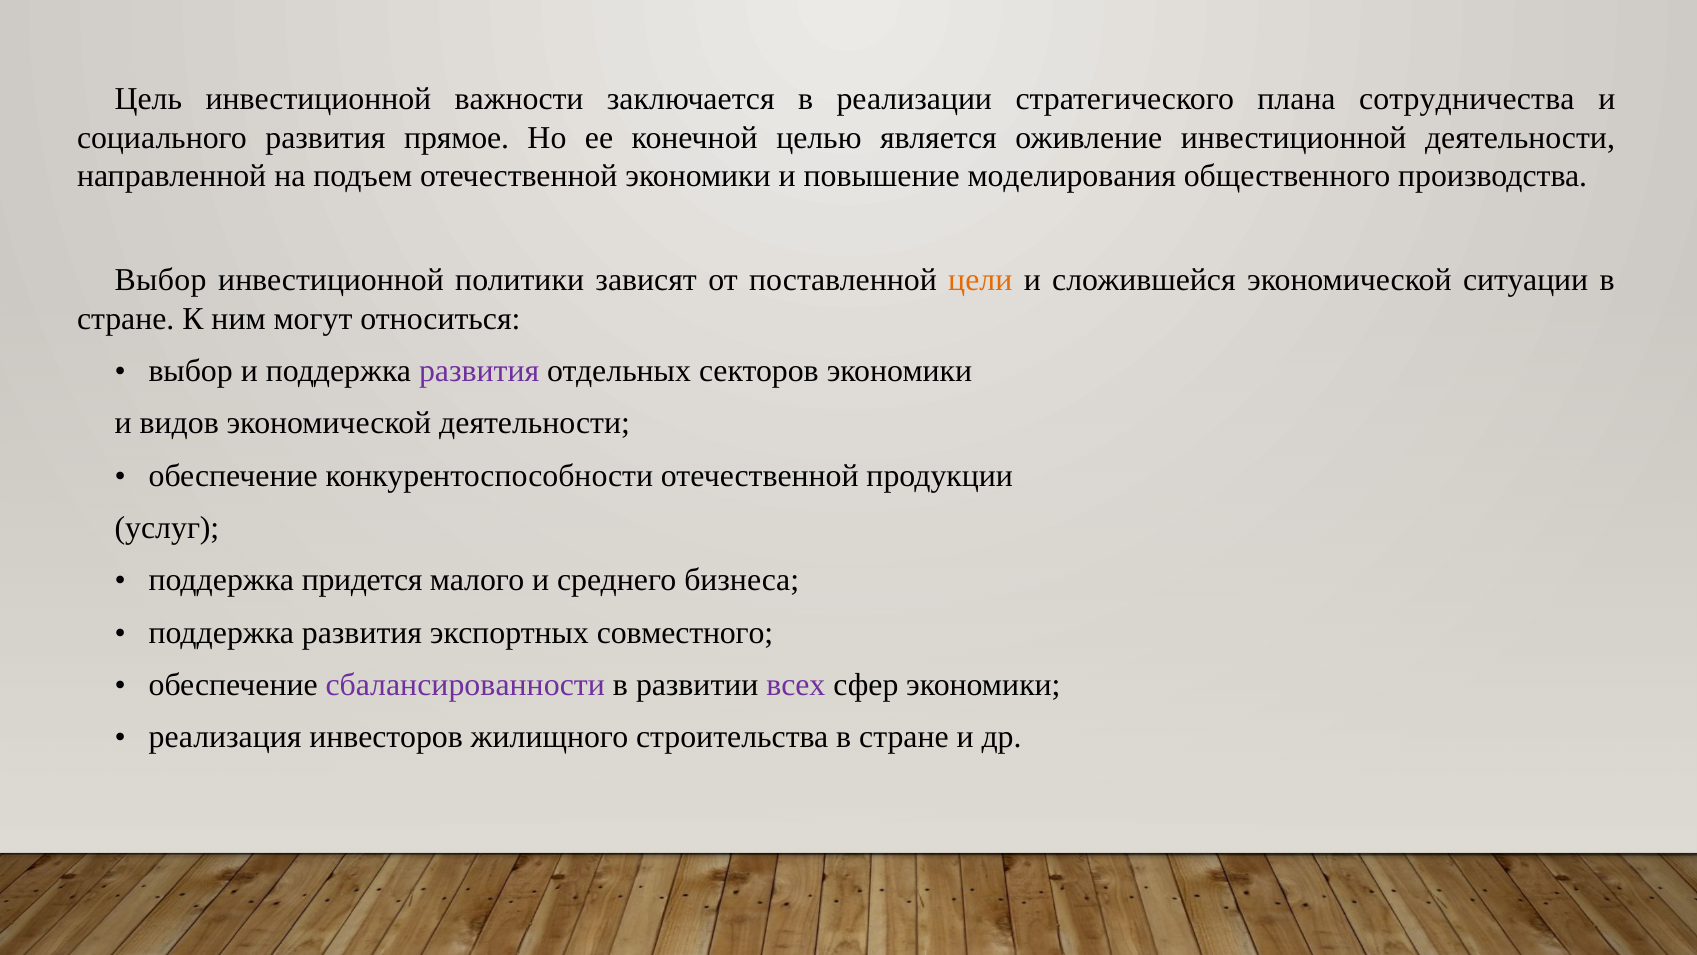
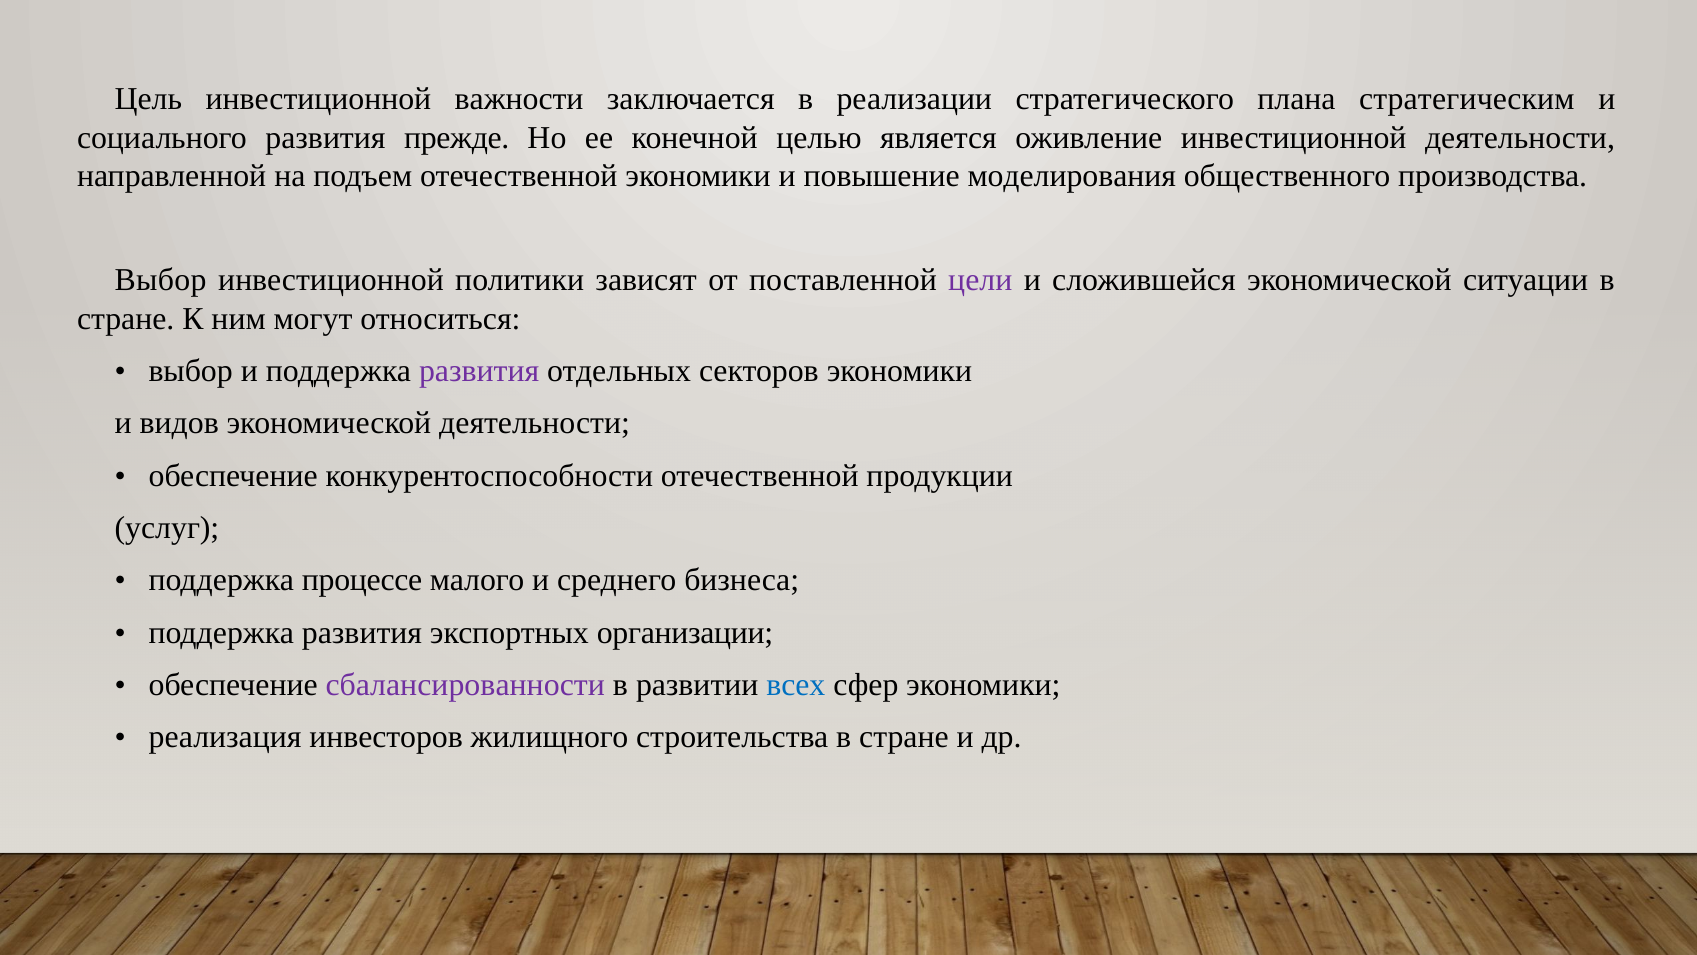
сотрудничества: сотрудничества -> стратегическим (1467, 99)
прямое: прямое -> прежде (457, 137)
цели colour: orange -> purple (980, 280)
придется: придется -> процессе (362, 580)
совместного: совместного -> организации (685, 632)
всех colour: purple -> blue (796, 685)
